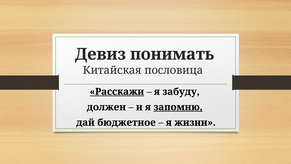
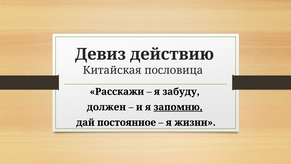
понимать: понимать -> действию (172, 54)
Расскажи underline: present -> none (117, 92)
бюджетное: бюджетное -> постоянное (127, 122)
